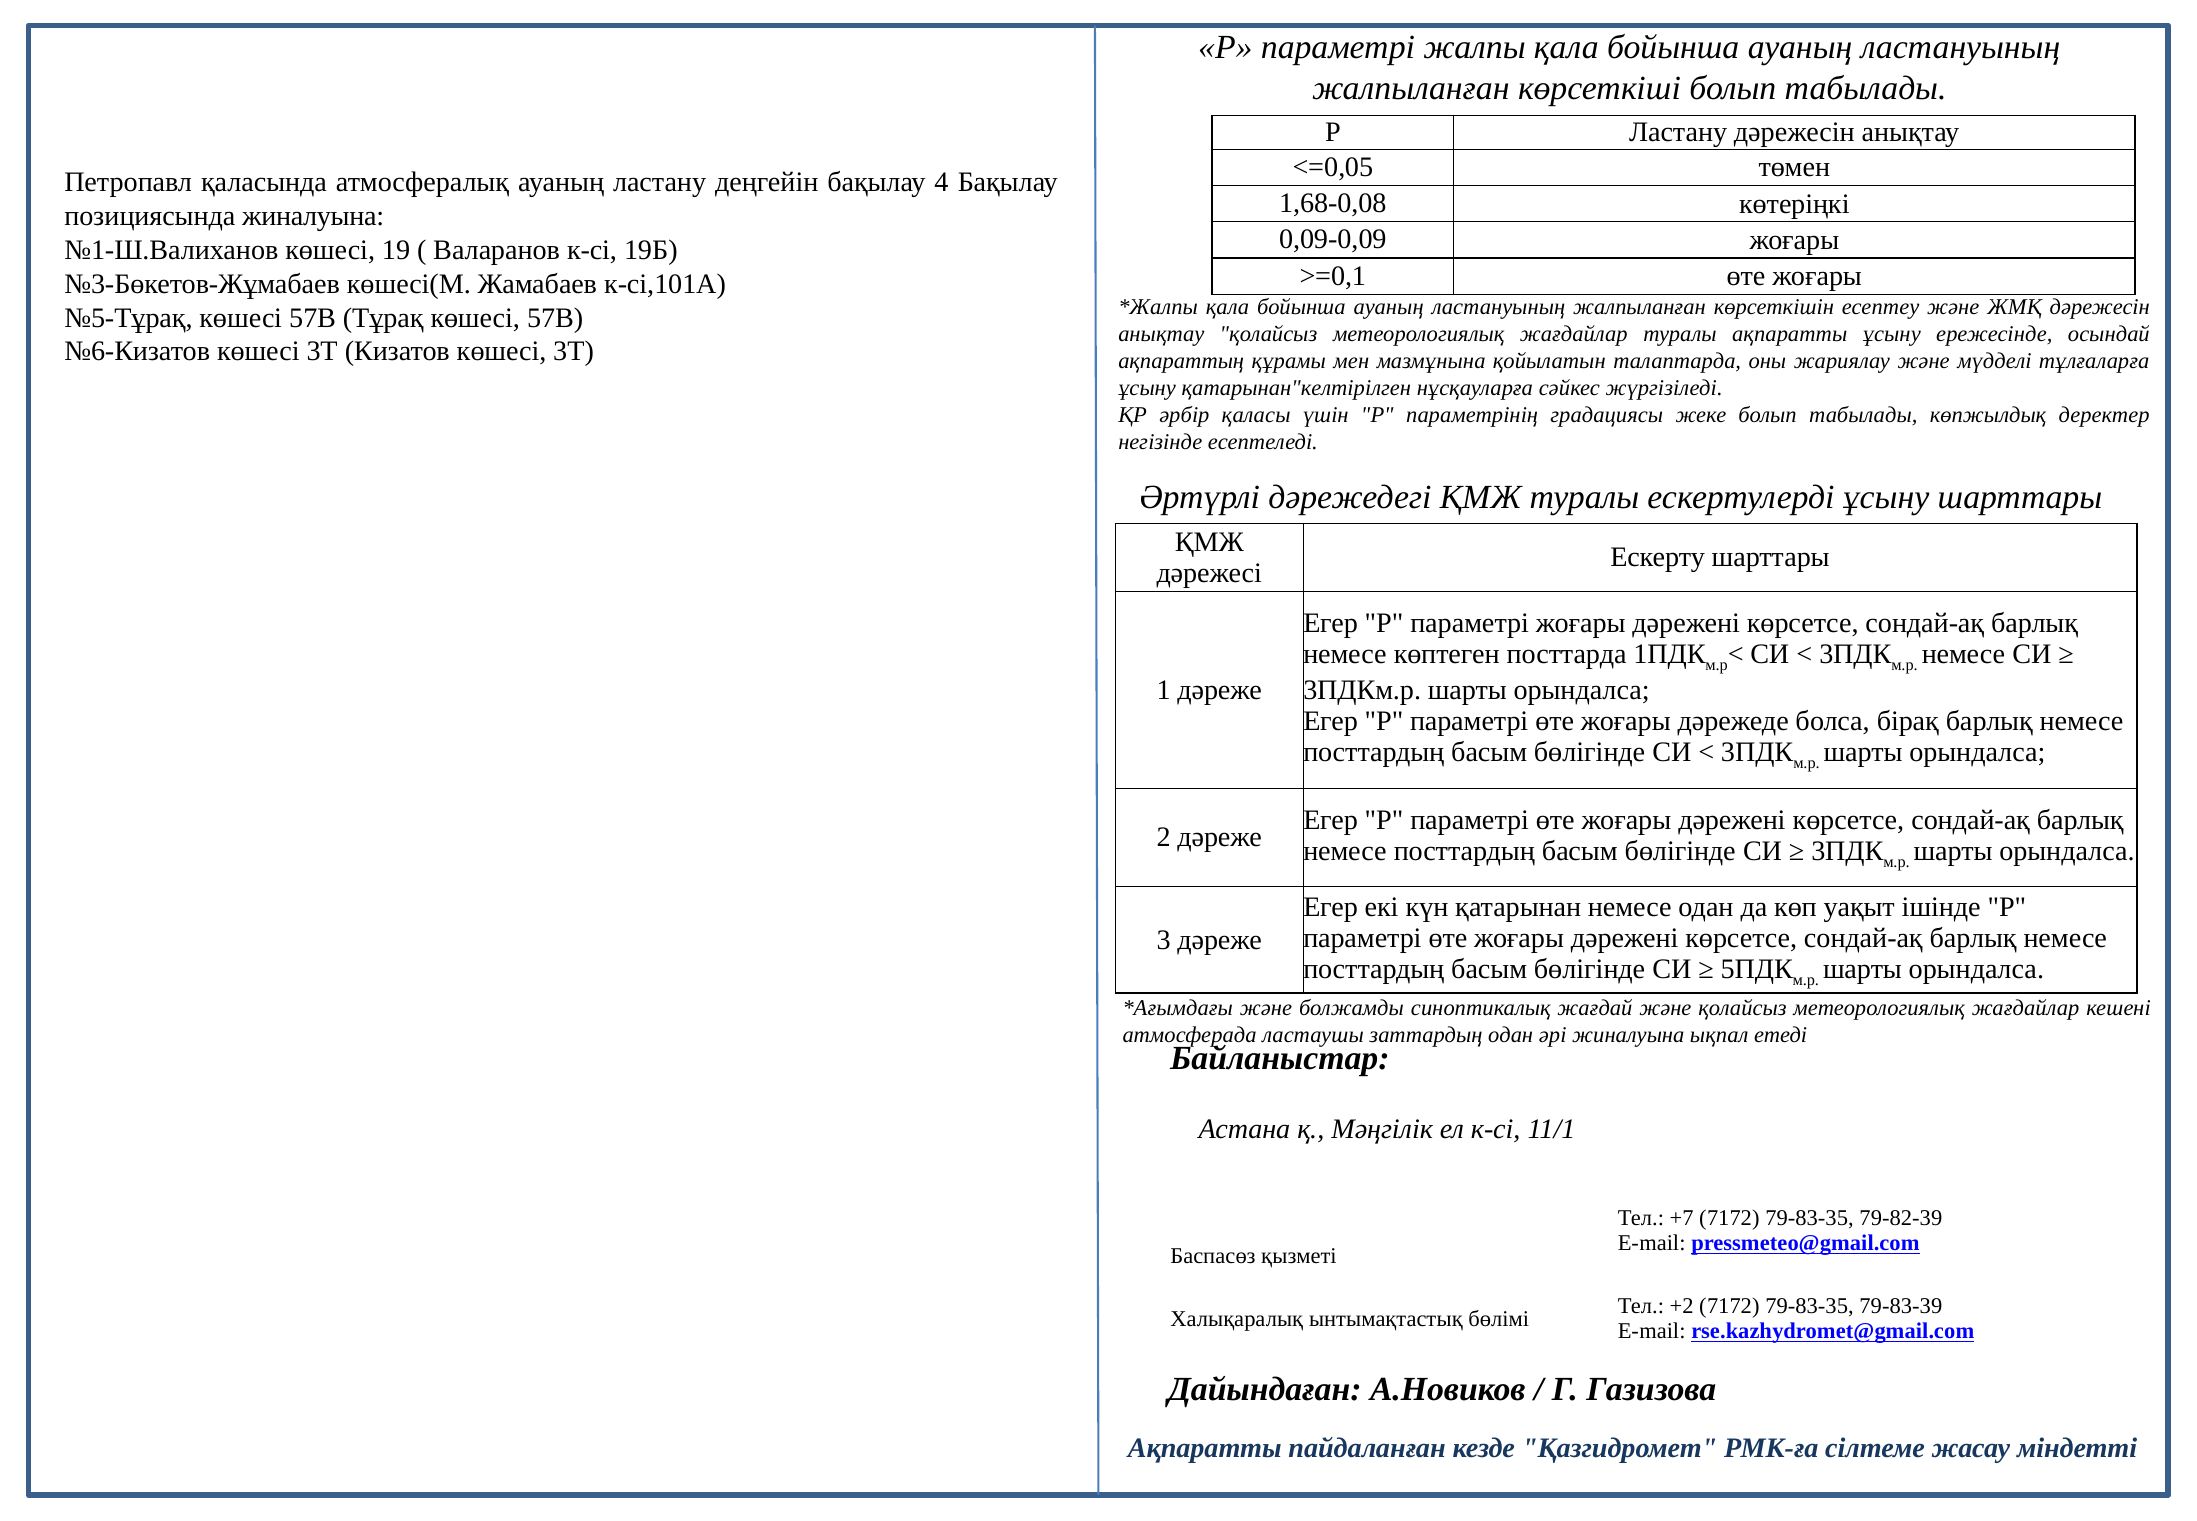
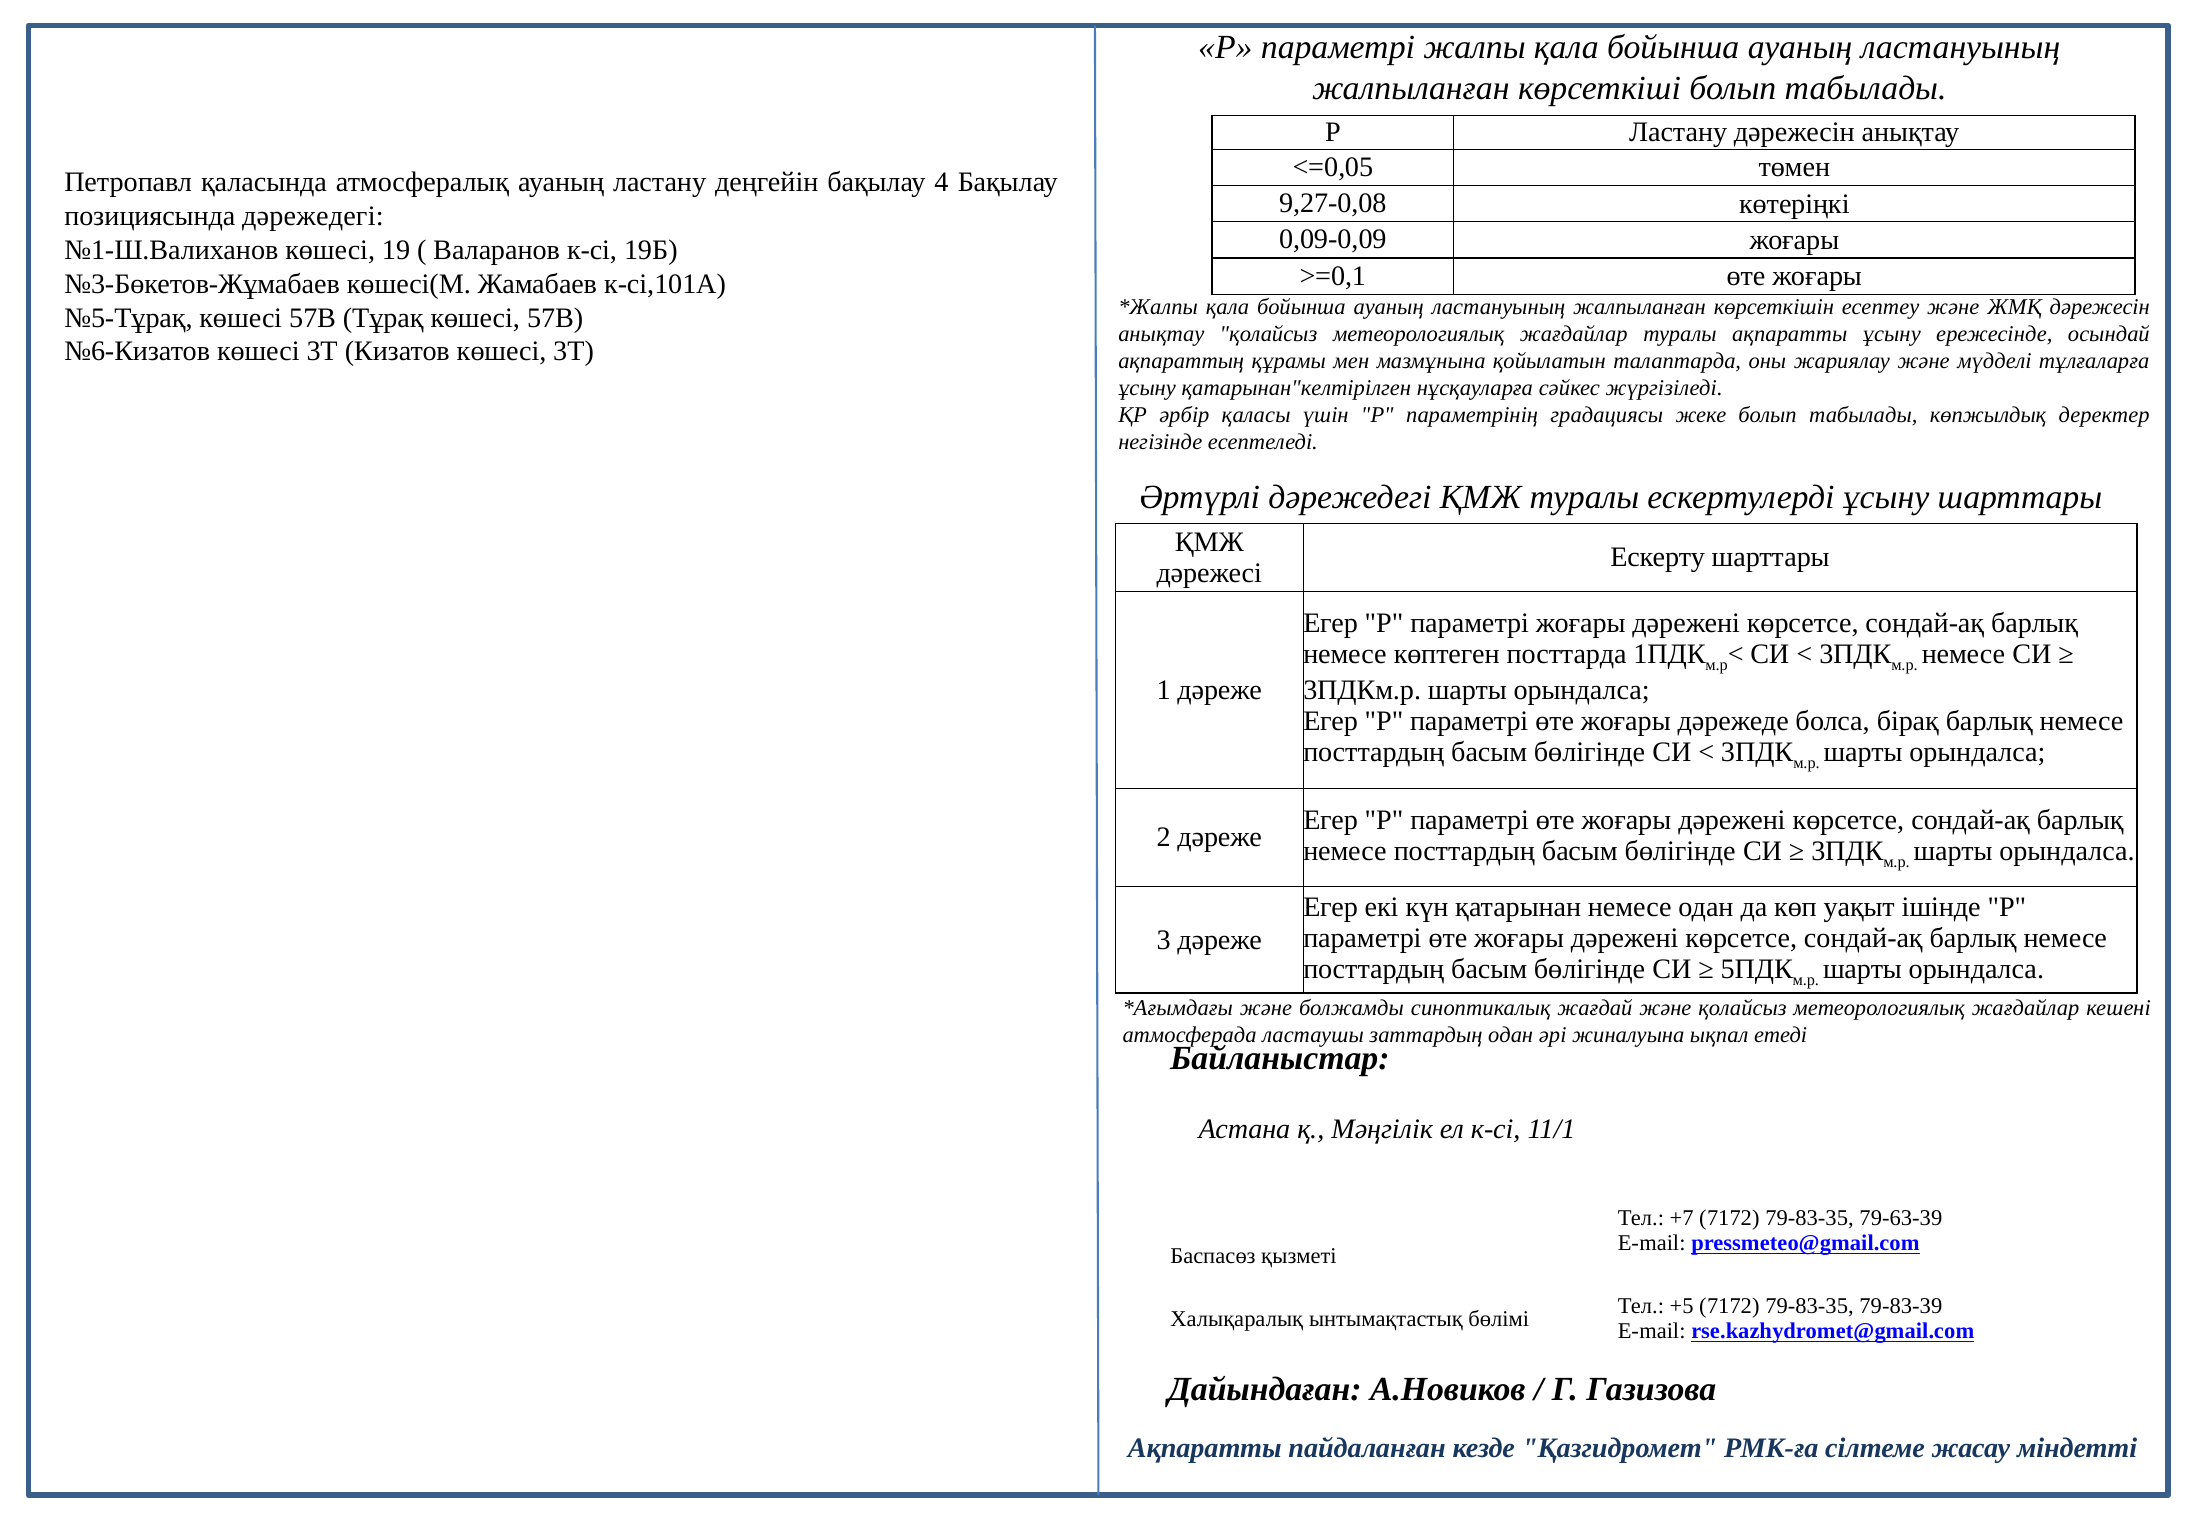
1,68-0,08: 1,68-0,08 -> 9,27-0,08 (1333, 203)
позициясында жиналуына: жиналуына -> дәрежедегі (313, 216)
79-82-39: 79-82-39 -> 79-63-39 (1901, 1218)
+2: +2 -> +5 (1682, 1306)
